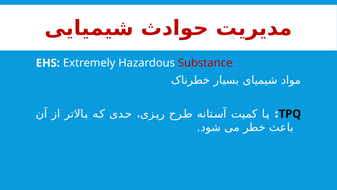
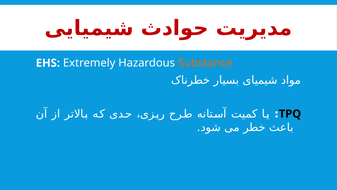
Substance colour: red -> orange (205, 63)
